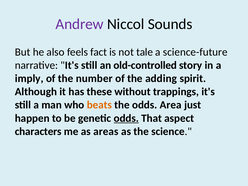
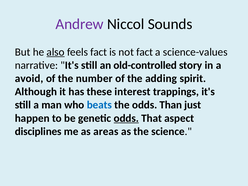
also underline: none -> present (56, 52)
not tale: tale -> fact (145, 52)
science-future: science-future -> science-values (195, 52)
imply: imply -> avoid (29, 78)
without: without -> interest (133, 92)
beats colour: orange -> blue (99, 105)
Area: Area -> Than (171, 105)
characters: characters -> disciplines (38, 131)
